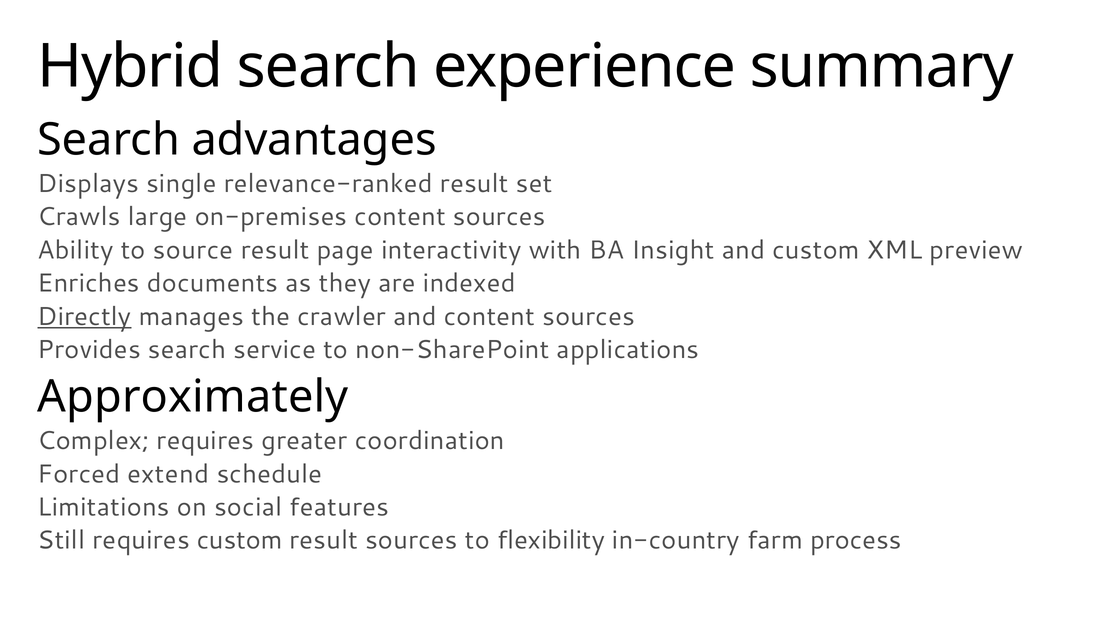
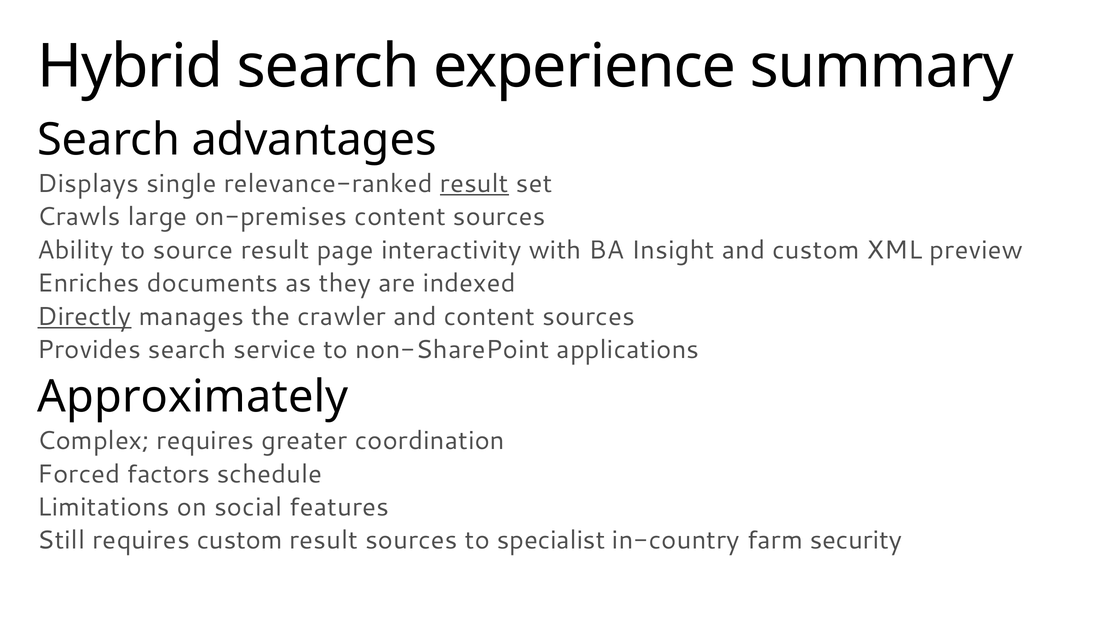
result underline: none -> present (474, 184)
extend: extend -> factors (169, 474)
flexibility: flexibility -> specialist (551, 540)
process: process -> security (856, 540)
